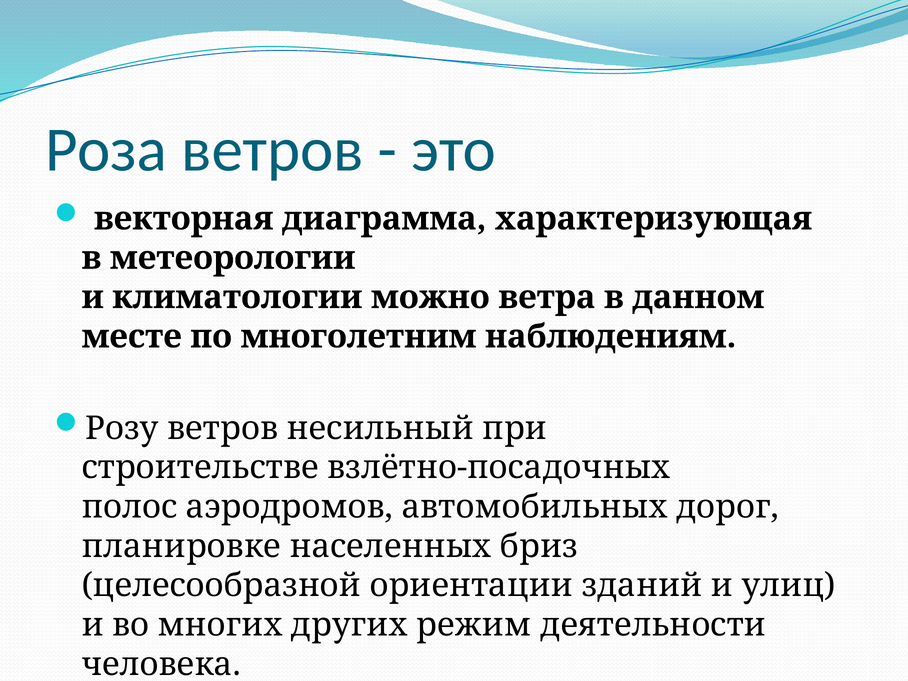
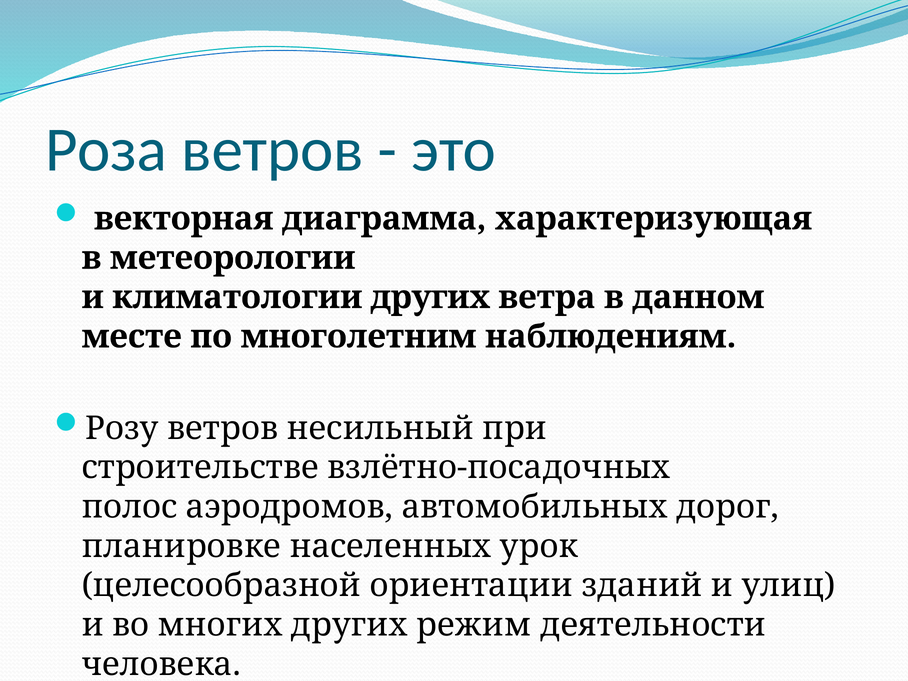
климатологии можно: можно -> других (431, 297)
бриз: бриз -> урок (539, 546)
